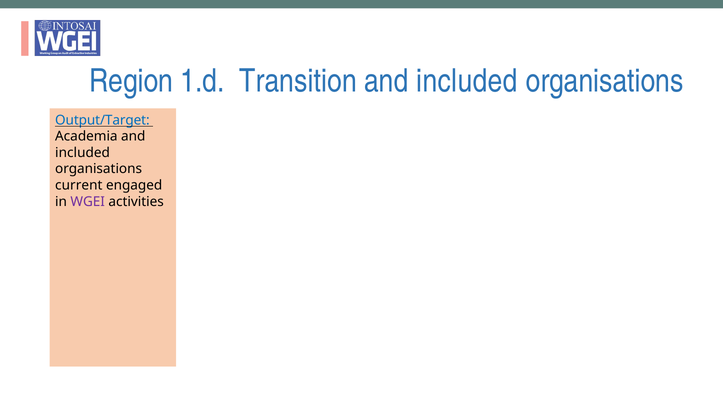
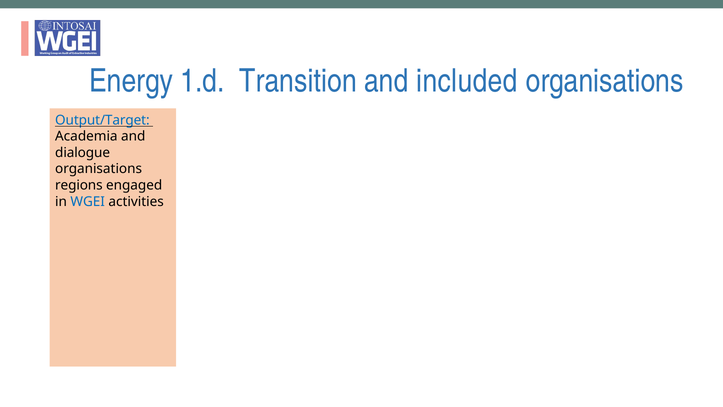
Region: Region -> Energy (131, 81)
included: included -> dialogue (83, 153)
current: current -> regions (79, 185)
WGEI colour: purple -> blue (88, 201)
